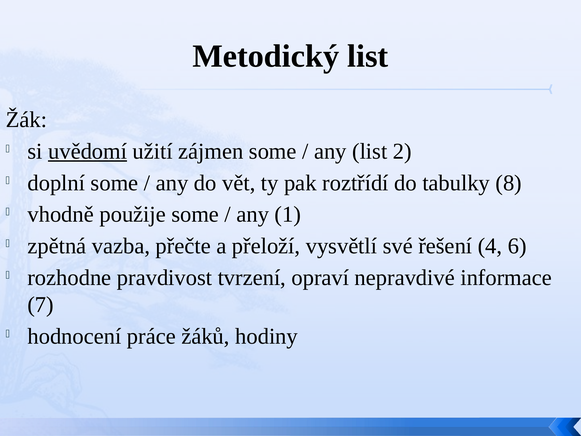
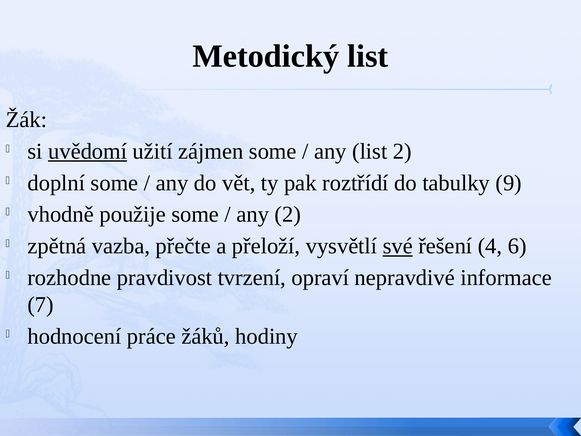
8: 8 -> 9 (509, 183)
any 1: 1 -> 2 (288, 214)
své underline: none -> present (398, 246)
